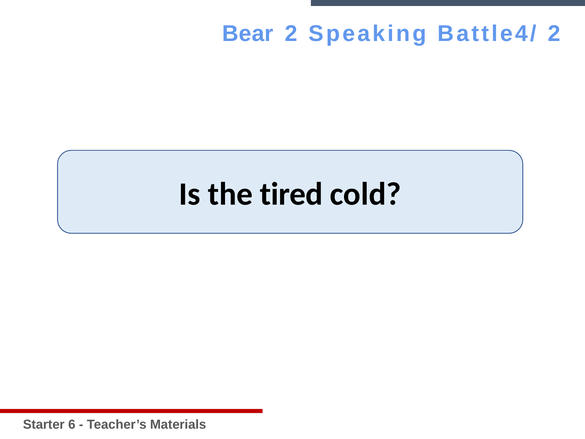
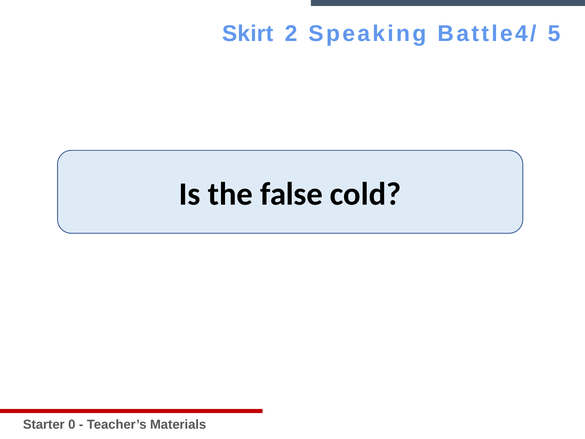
Bear: Bear -> Skirt (248, 34)
Battle4/ 2: 2 -> 5 (554, 34)
tired: tired -> false (291, 194)
6: 6 -> 0 (72, 424)
